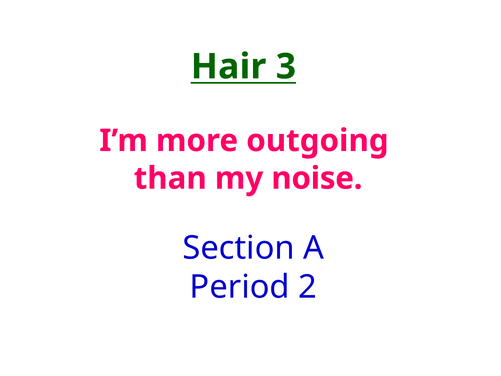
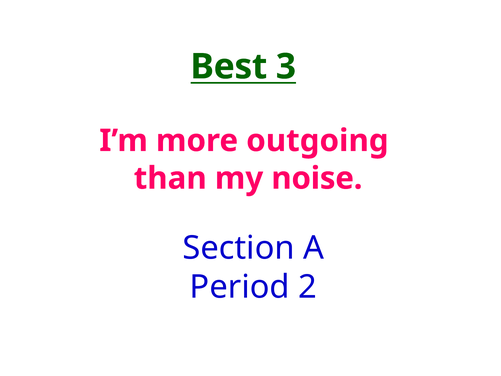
Hair: Hair -> Best (229, 67)
